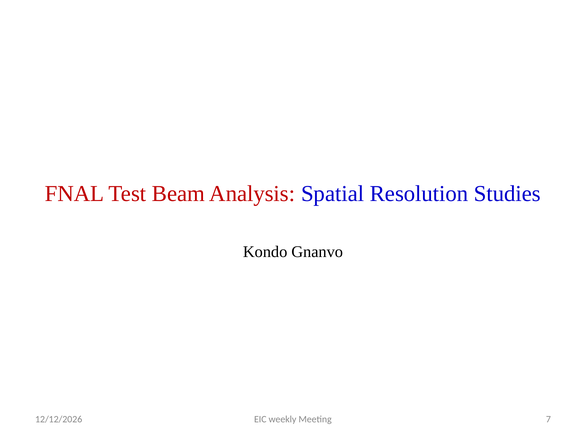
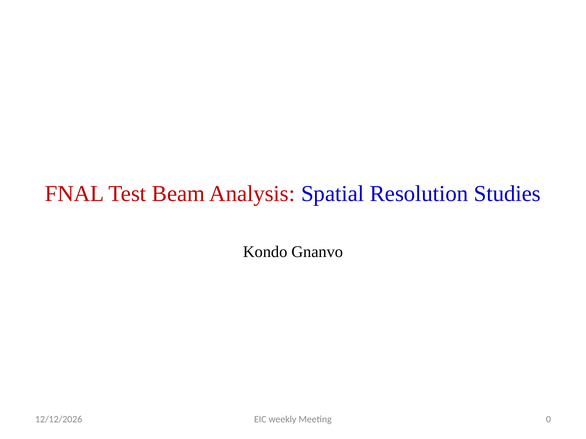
7: 7 -> 0 (548, 420)
